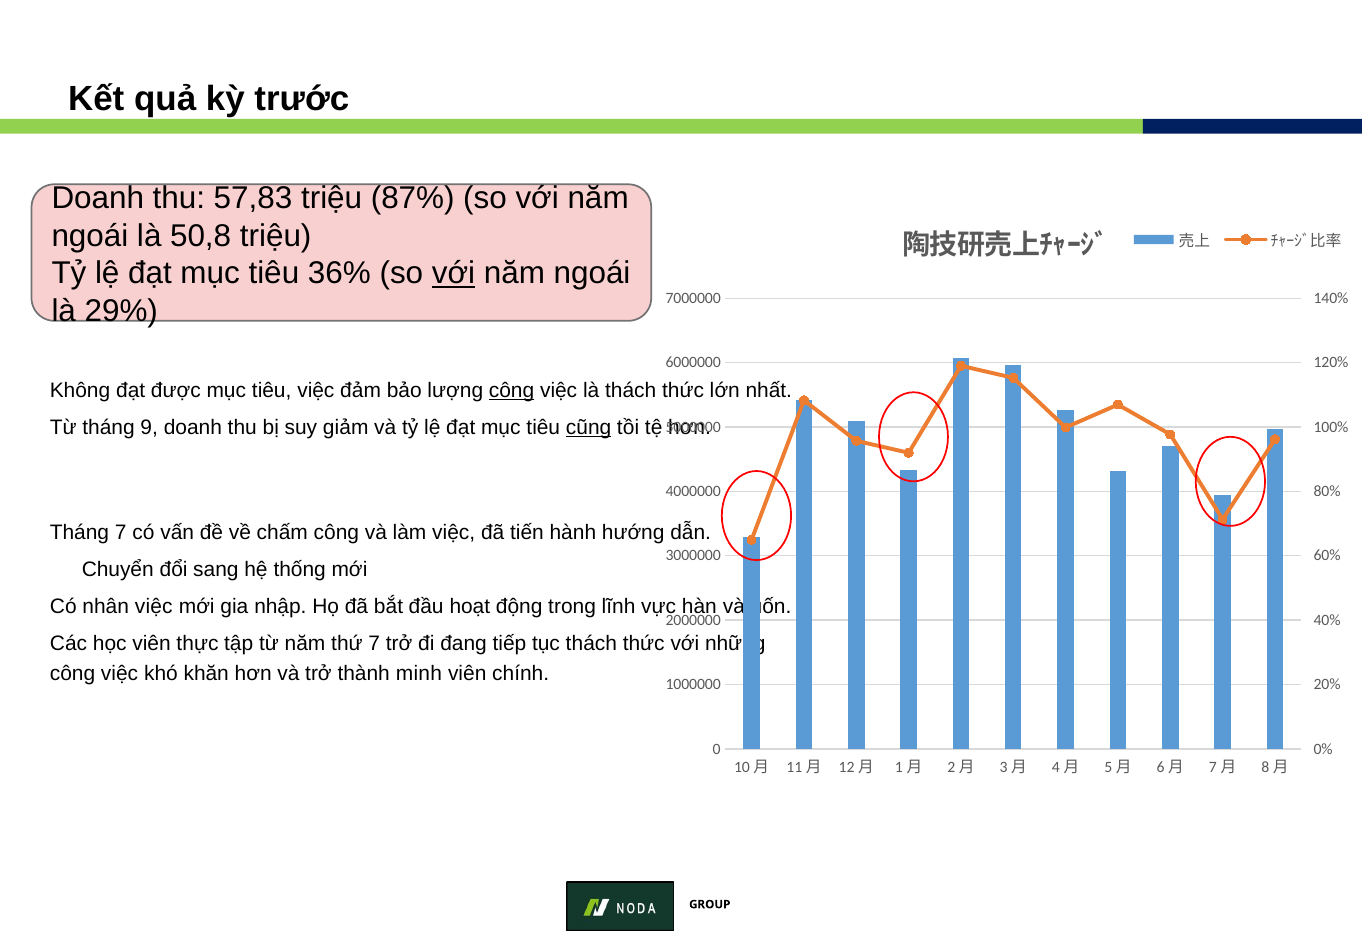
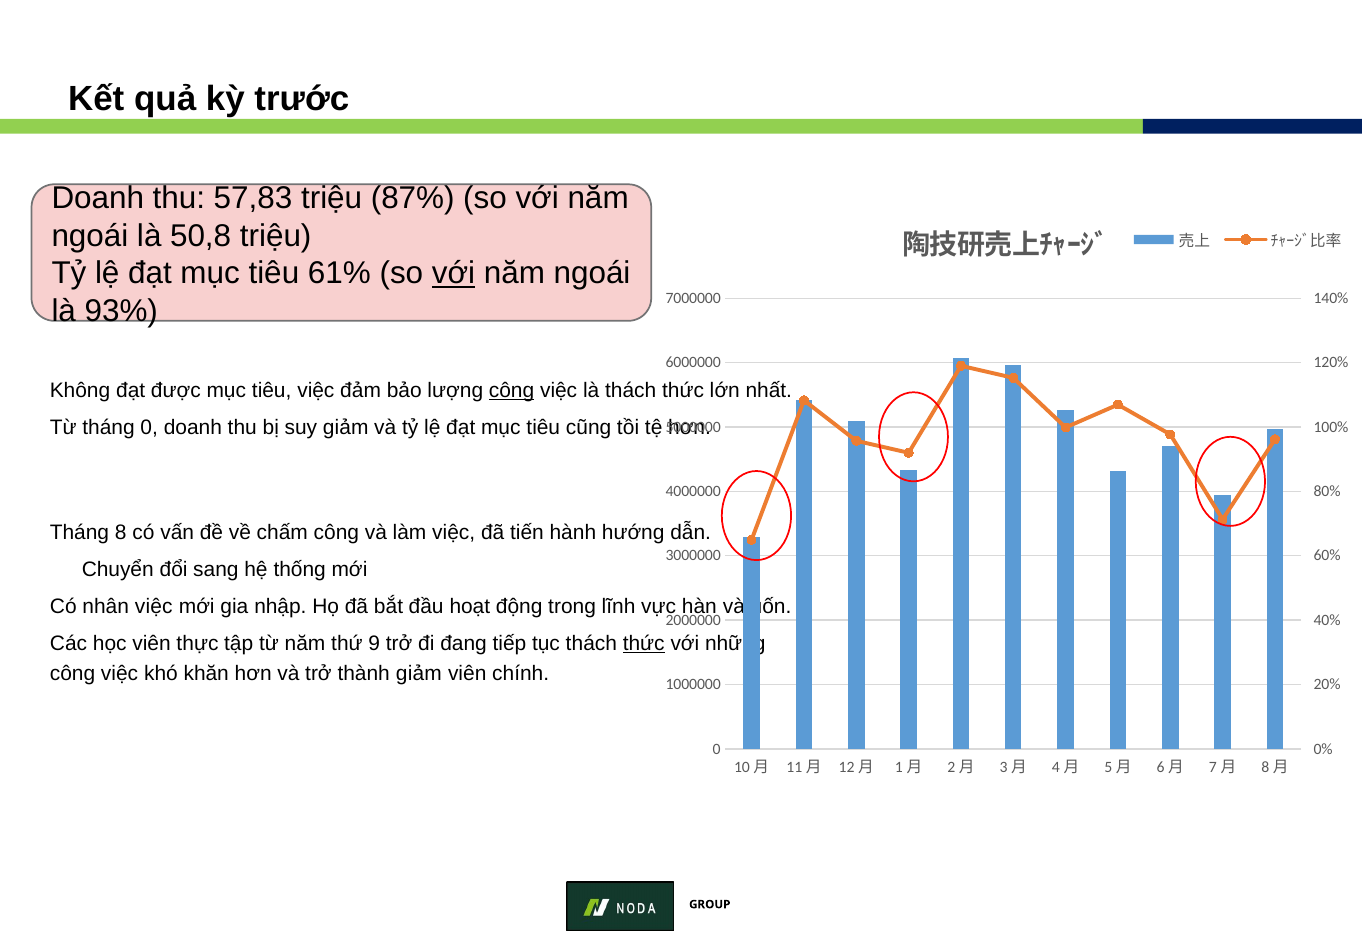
36%: 36% -> 61% (339, 274)
29%: 29% -> 93% (121, 311)
tháng 9: 9 -> 0 (149, 428)
cũng underline: present -> none (589, 428)
Tháng 7: 7 -> 8 (121, 532)
thứ 7: 7 -> 9 (374, 644)
thức underline: none -> present (644, 644)
thành minh: minh -> giảm (419, 674)
